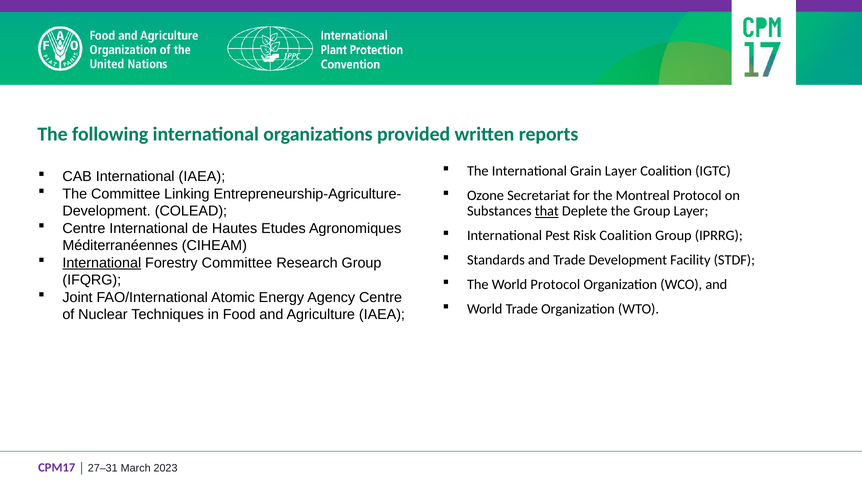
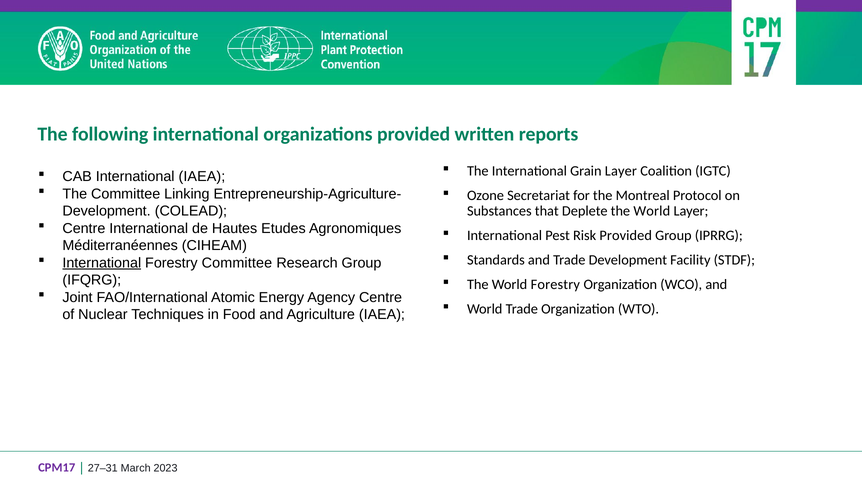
that underline: present -> none (547, 211)
Deplete the Group: Group -> World (652, 211)
Risk Coalition: Coalition -> Provided (626, 236)
World Protocol: Protocol -> Forestry (555, 285)
